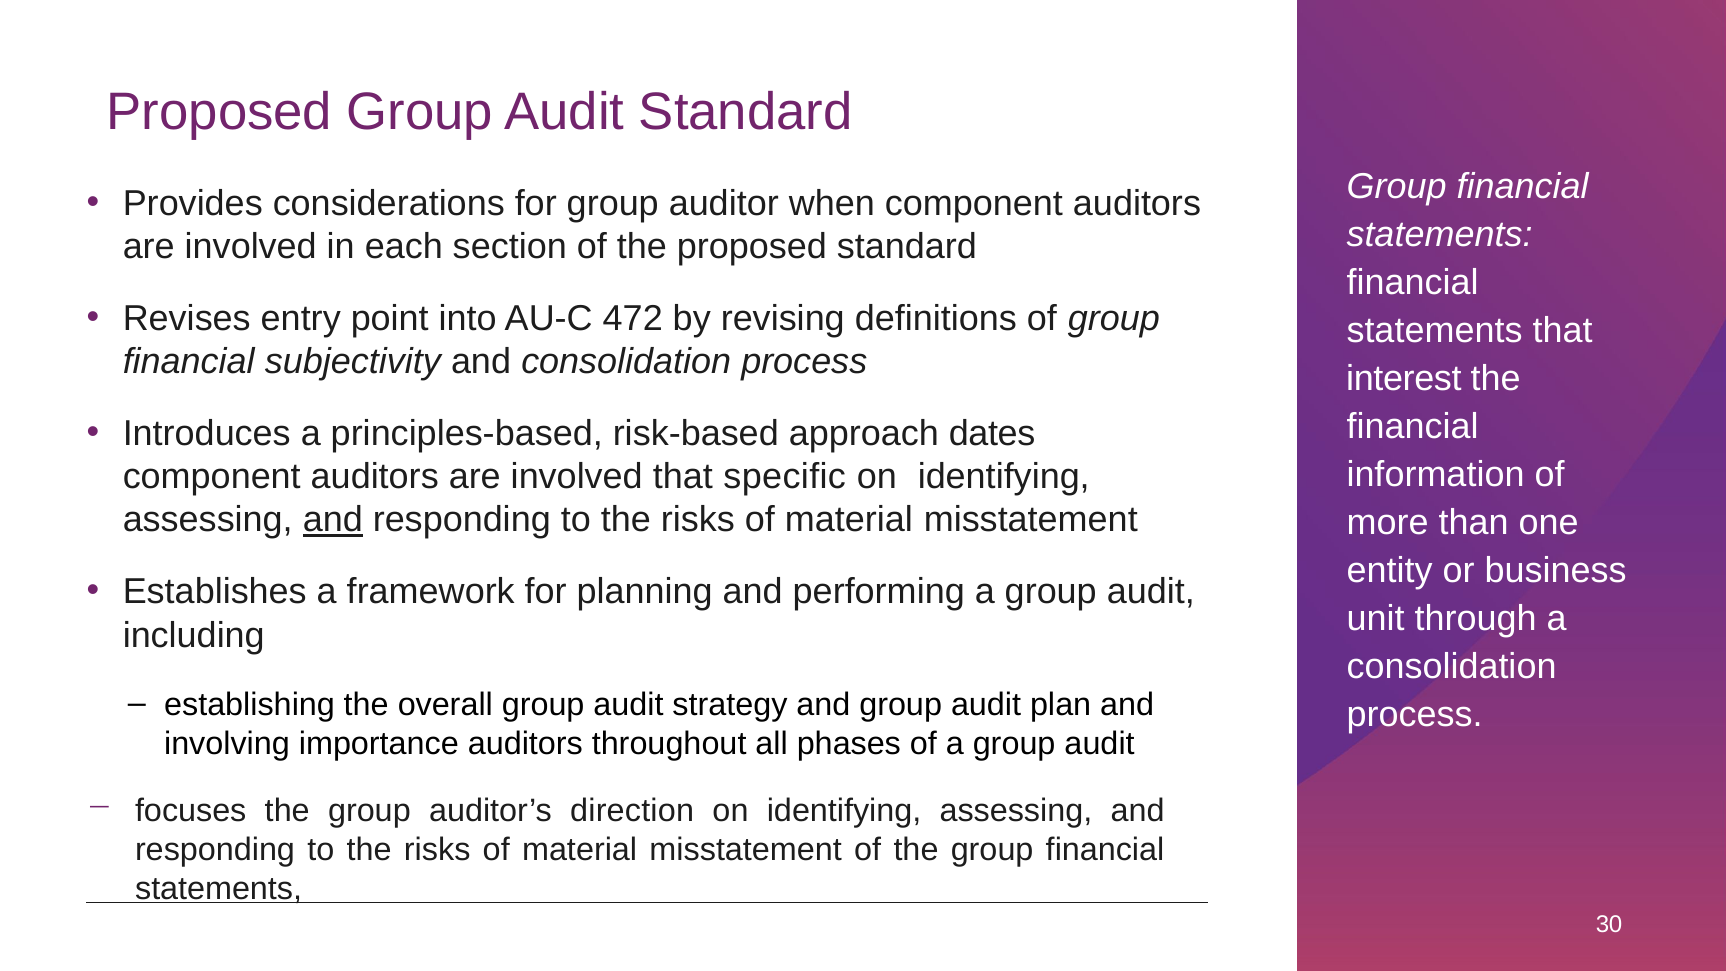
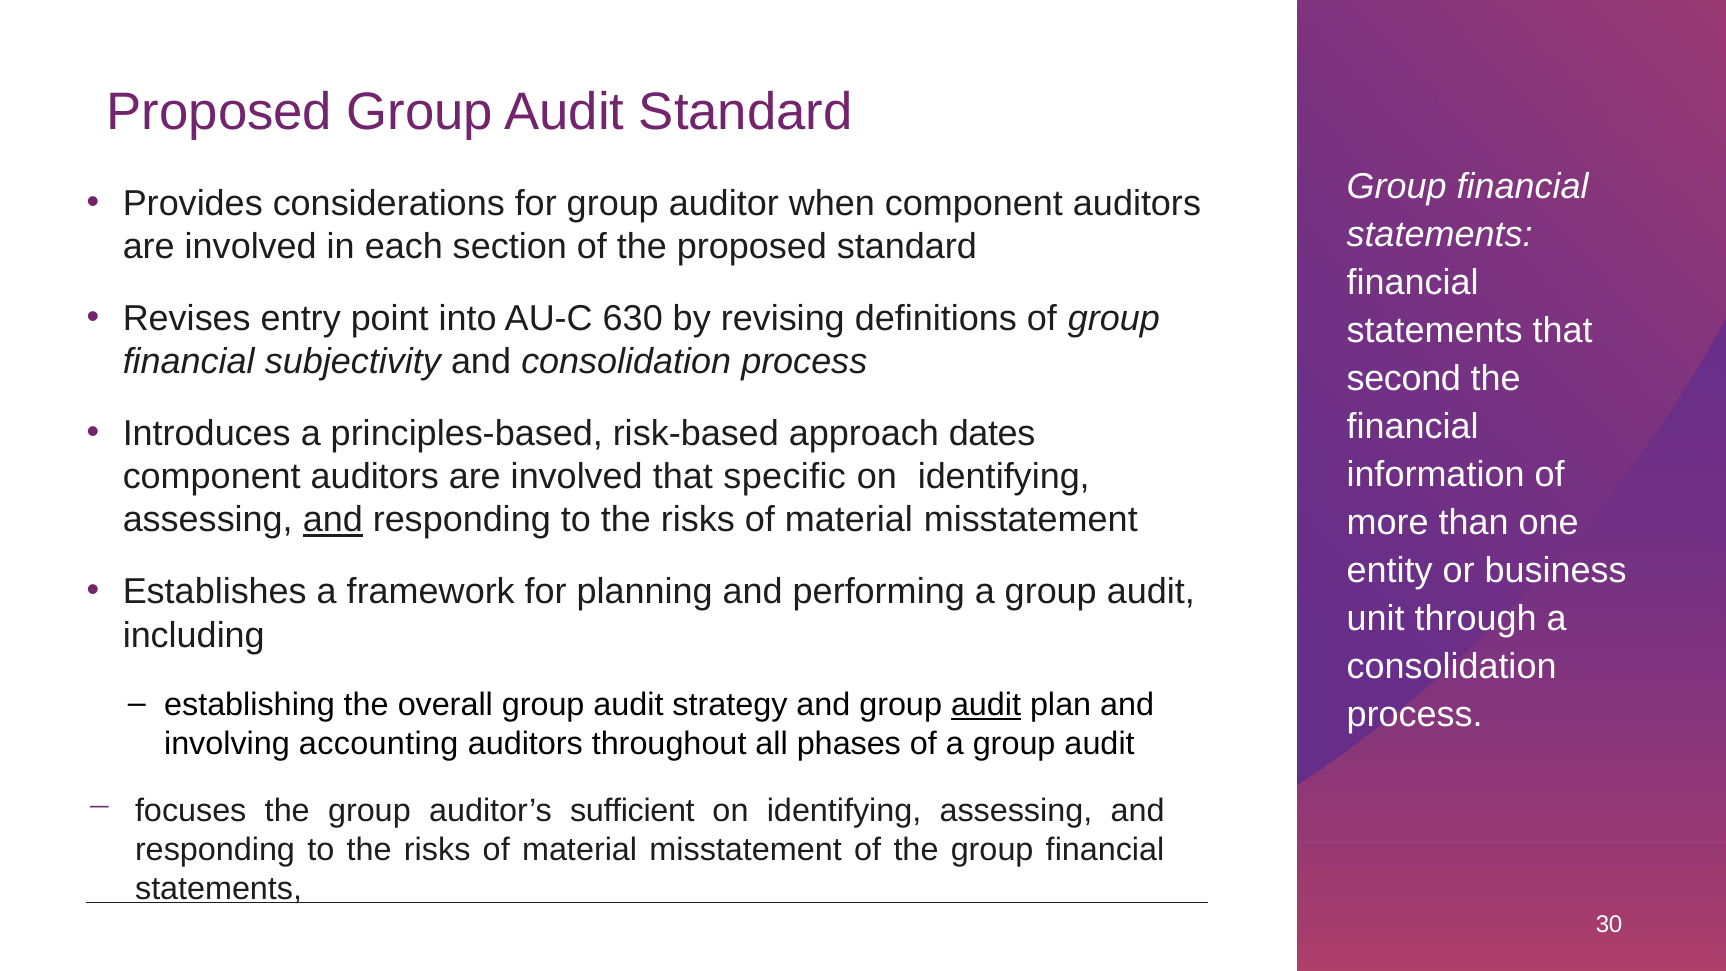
472: 472 -> 630 (633, 319)
interest: interest -> second (1404, 379)
audit underline: none -> present (986, 705)
importance: importance -> accounting (379, 743)
direction: direction -> sufficient (632, 811)
